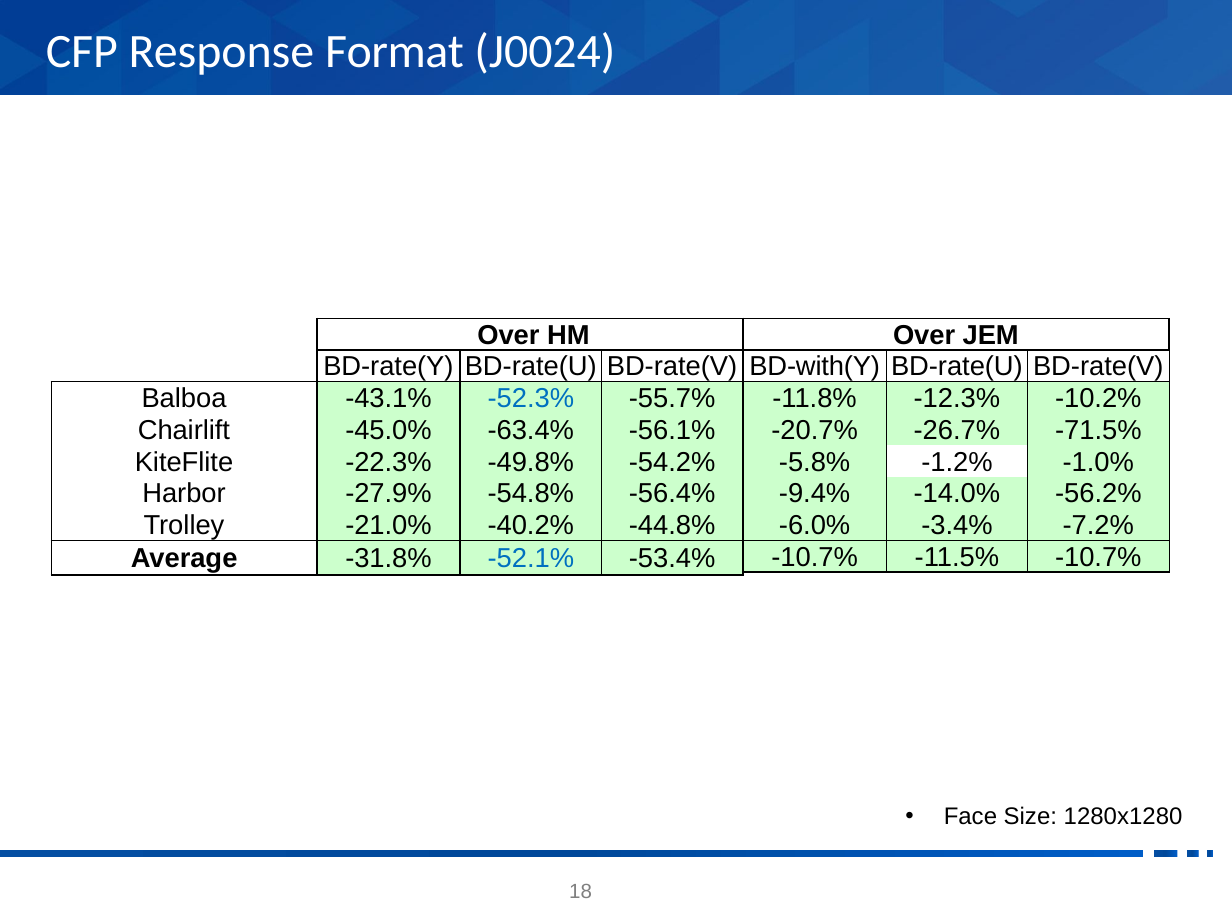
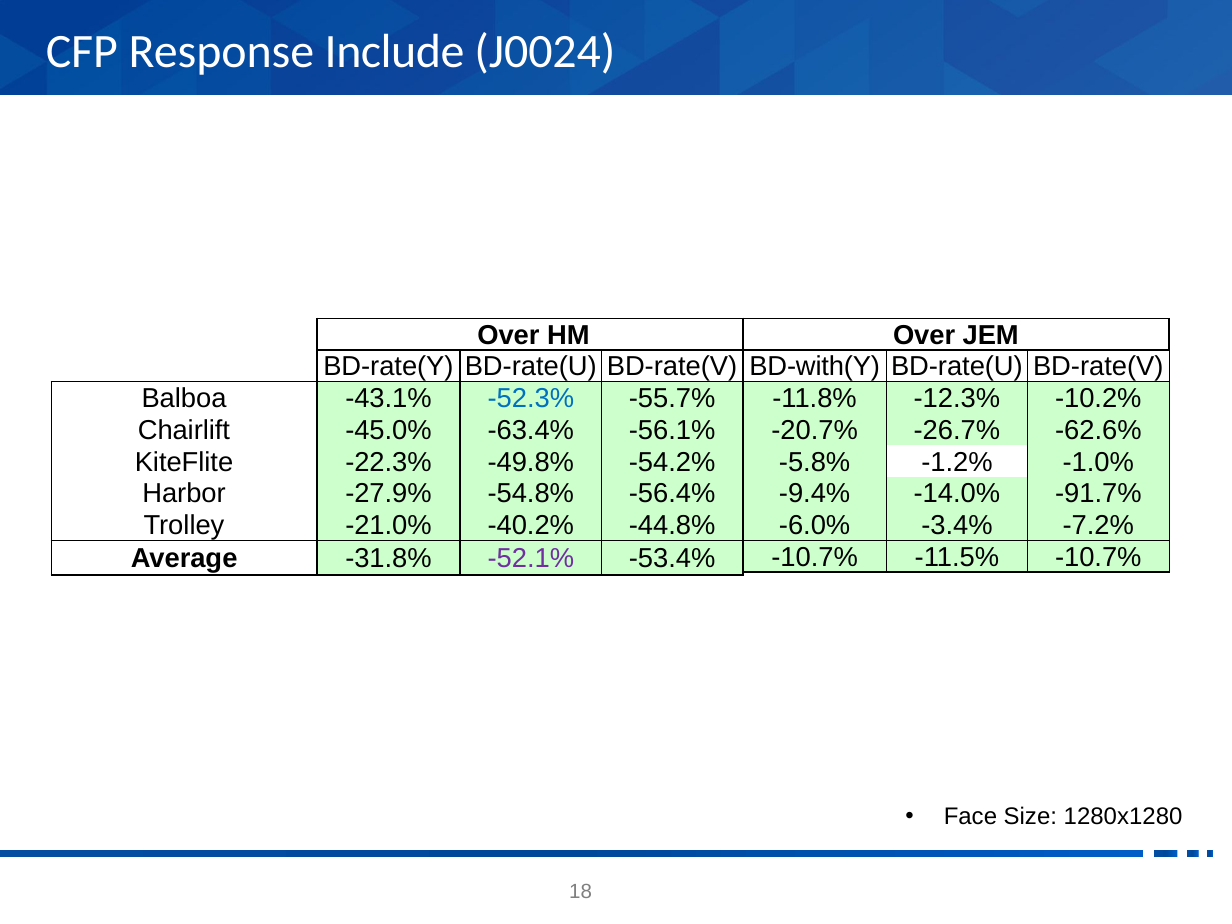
Format: Format -> Include (395, 52)
-71.5%: -71.5% -> -62.6% (1098, 430)
-56.2%: -56.2% -> -91.7% (1098, 494)
-52.1% colour: blue -> purple (531, 559)
